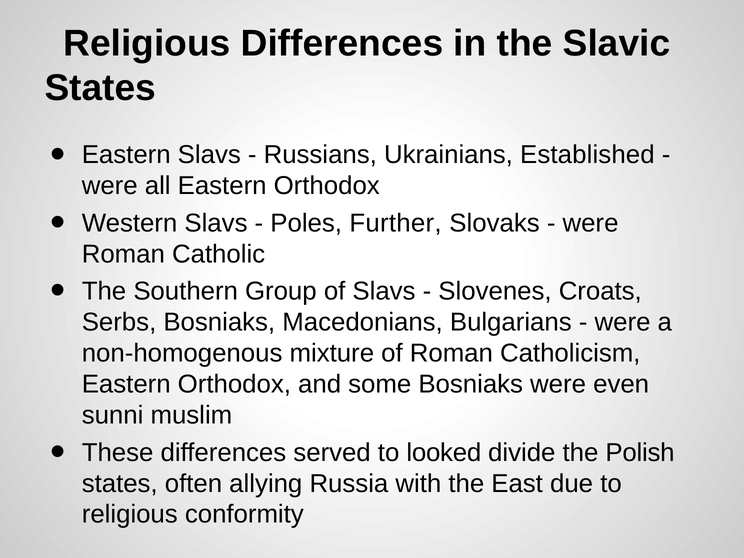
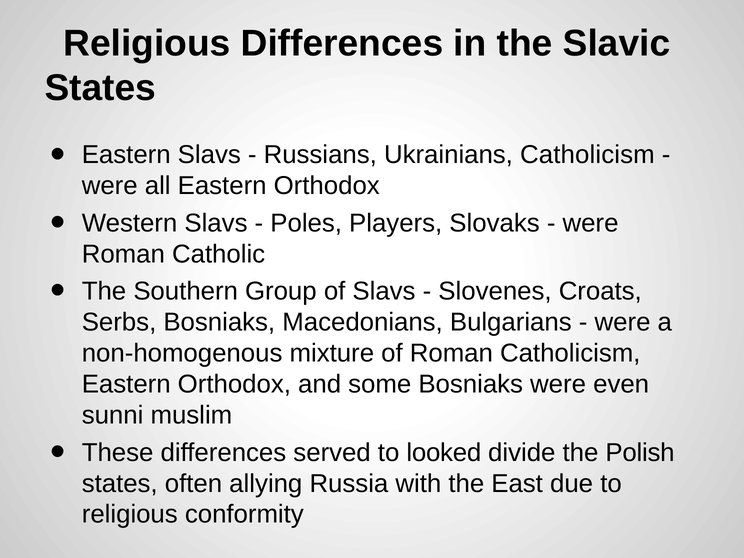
Ukrainians Established: Established -> Catholicism (587, 155)
Further: Further -> Players (396, 223)
